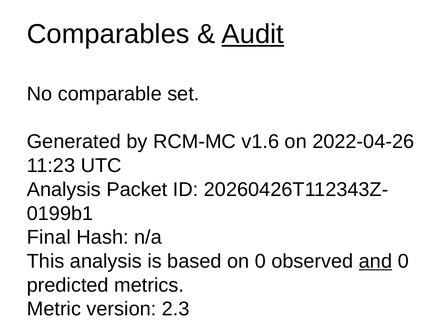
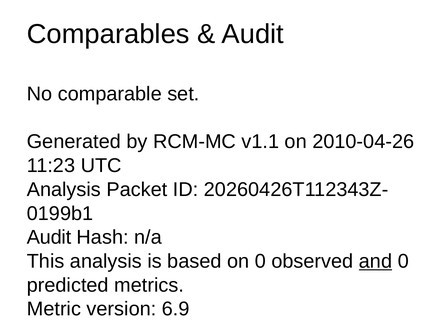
Audit underline: present -> none (253, 34)
v1.6: v1.6 -> v1.1 (260, 142)
2022-04-26: 2022-04-26 -> 2010-04-26 (363, 142)
Final: Final -> Audit (49, 237)
2.3: 2.3 -> 6.9 (176, 309)
